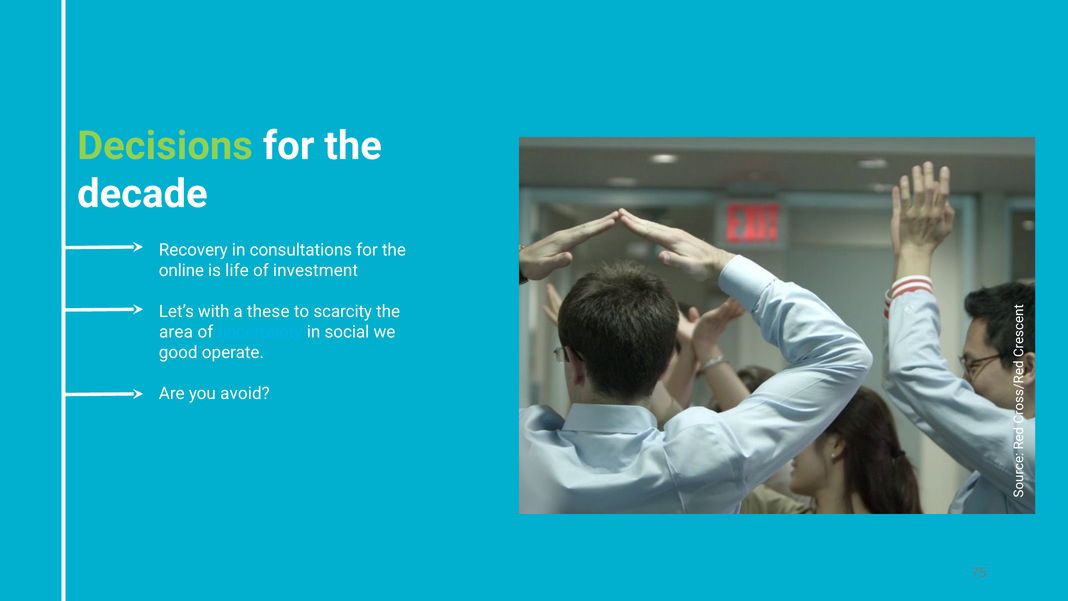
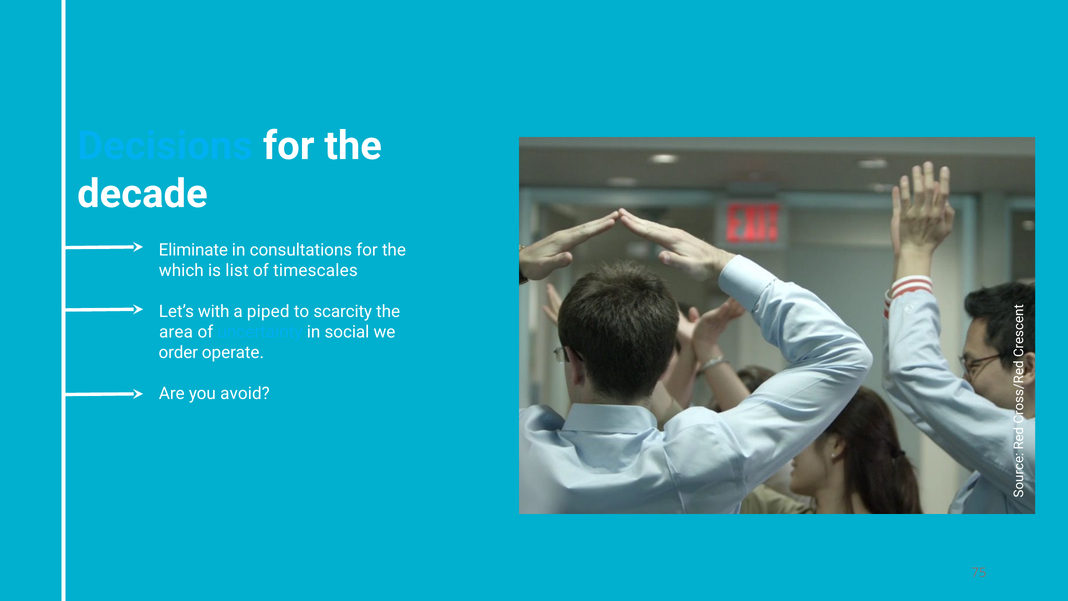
Decisions colour: light green -> light blue (165, 146)
Recovery: Recovery -> Eliminate (193, 250)
online: online -> which (181, 270)
life: life -> list (237, 270)
investment: investment -> timescales (315, 270)
these: these -> piped (268, 311)
good: good -> order (178, 352)
